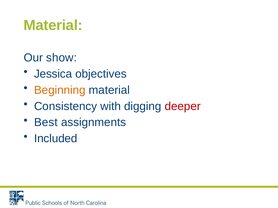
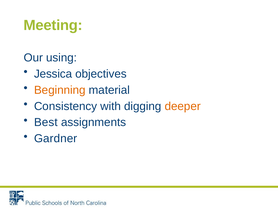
Material: Material -> Meeting (53, 25)
show: show -> using (62, 58)
deeper colour: red -> orange (183, 106)
Included: Included -> Gardner (56, 139)
